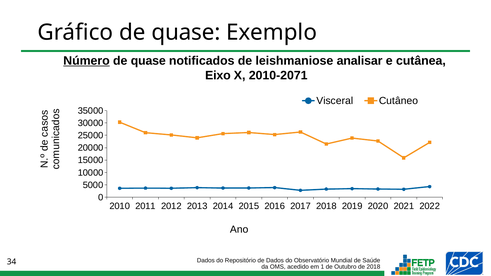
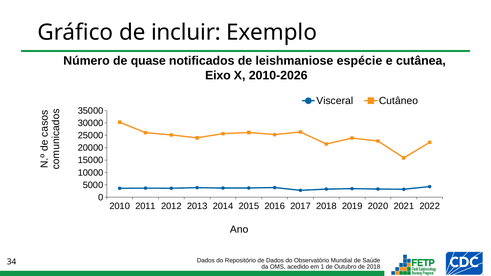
Gráfico de quase: quase -> incluir (186, 32)
Número underline: present -> none (86, 61)
analisar: analisar -> espécie (359, 61)
2010-2071: 2010-2071 -> 2010-2026 (278, 75)
